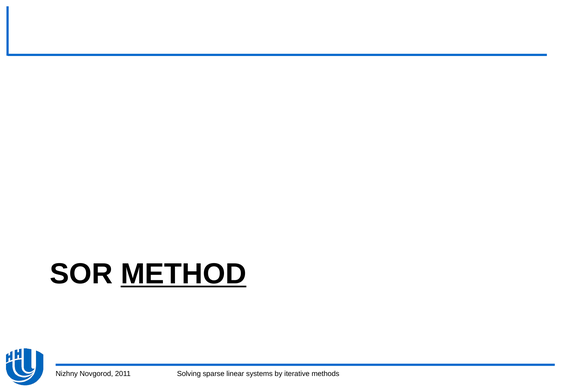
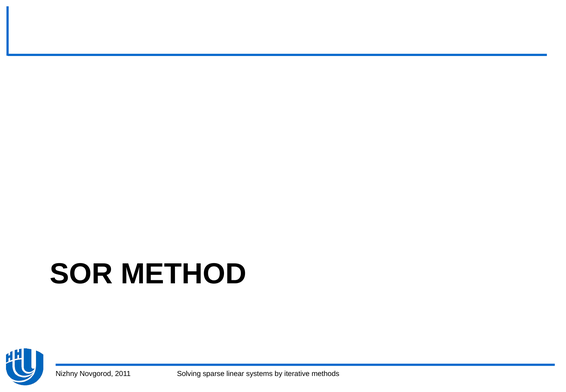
METHOD underline: present -> none (184, 274)
